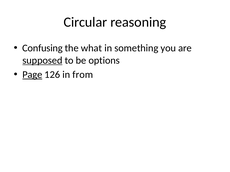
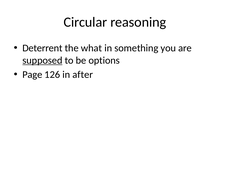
Confusing: Confusing -> Deterrent (42, 48)
Page underline: present -> none (32, 75)
from: from -> after (83, 75)
